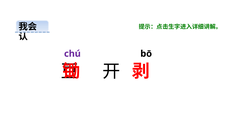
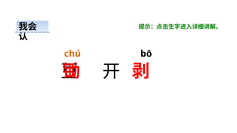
chú colour: purple -> orange (72, 54)
